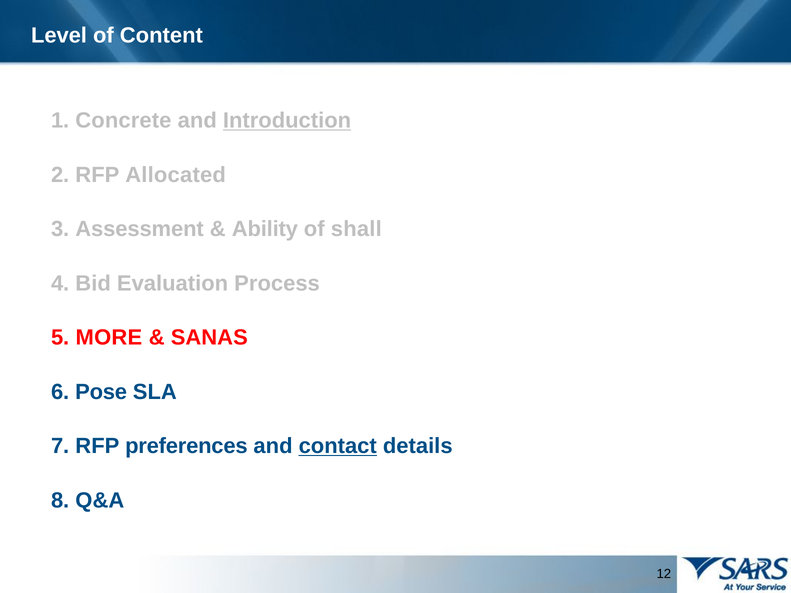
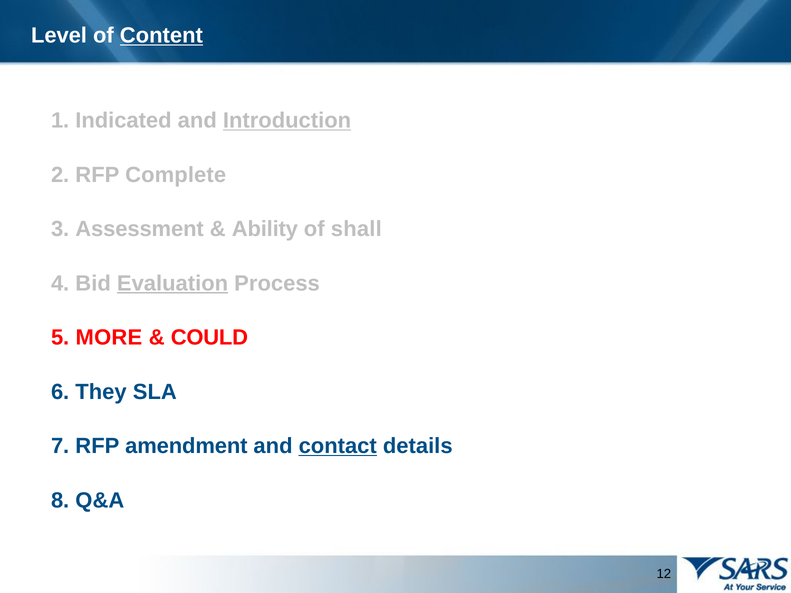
Content underline: none -> present (161, 36)
Concrete: Concrete -> Indicated (123, 121)
Allocated: Allocated -> Complete (176, 175)
Evaluation underline: none -> present (173, 283)
SANAS: SANAS -> COULD (209, 338)
Pose: Pose -> They (101, 392)
preferences: preferences -> amendment (186, 446)
